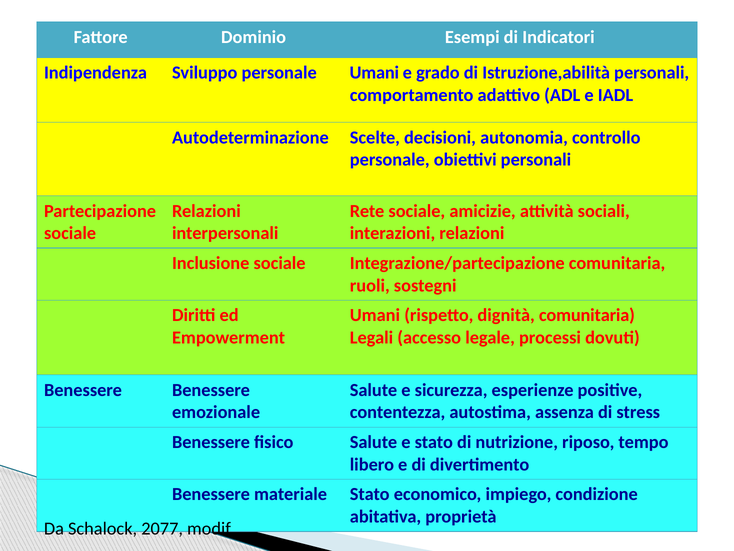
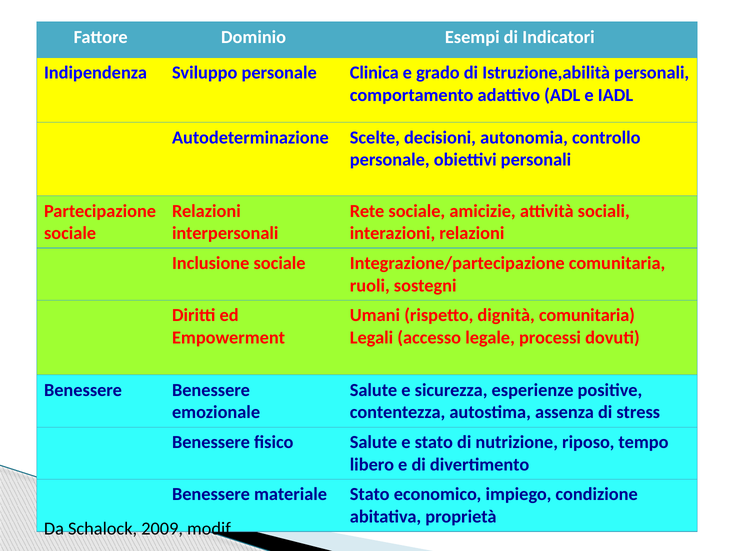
personale Umani: Umani -> Clinica (374, 73)
2077: 2077 -> 2009 (162, 528)
